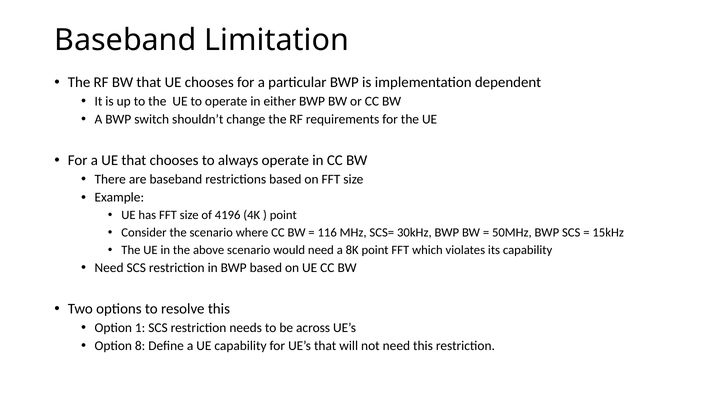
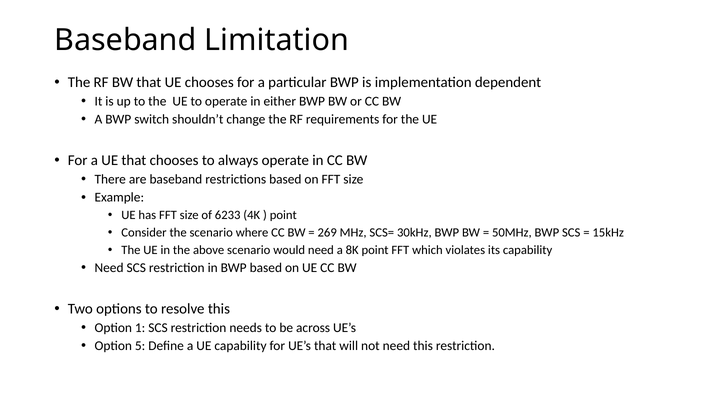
4196: 4196 -> 6233 (228, 215)
116: 116 -> 269 (327, 232)
8: 8 -> 5 (140, 346)
